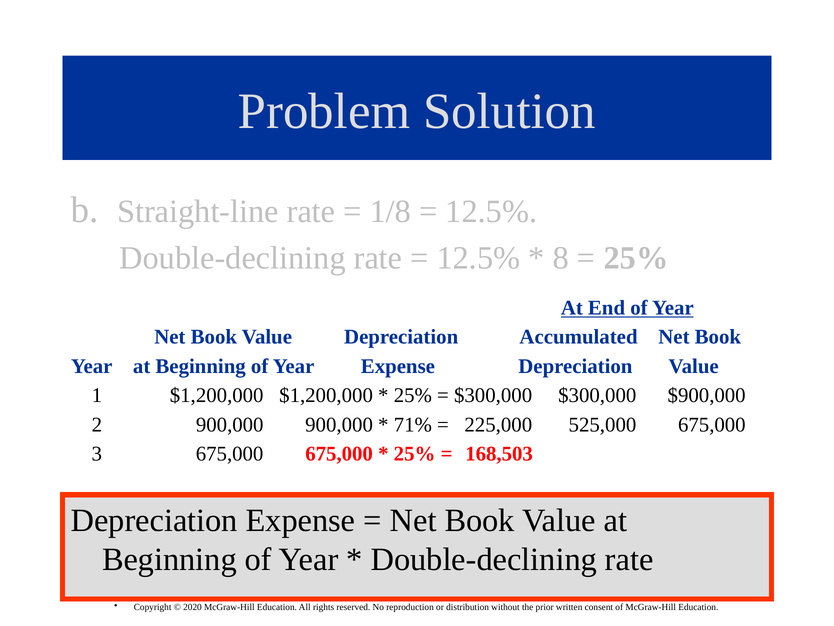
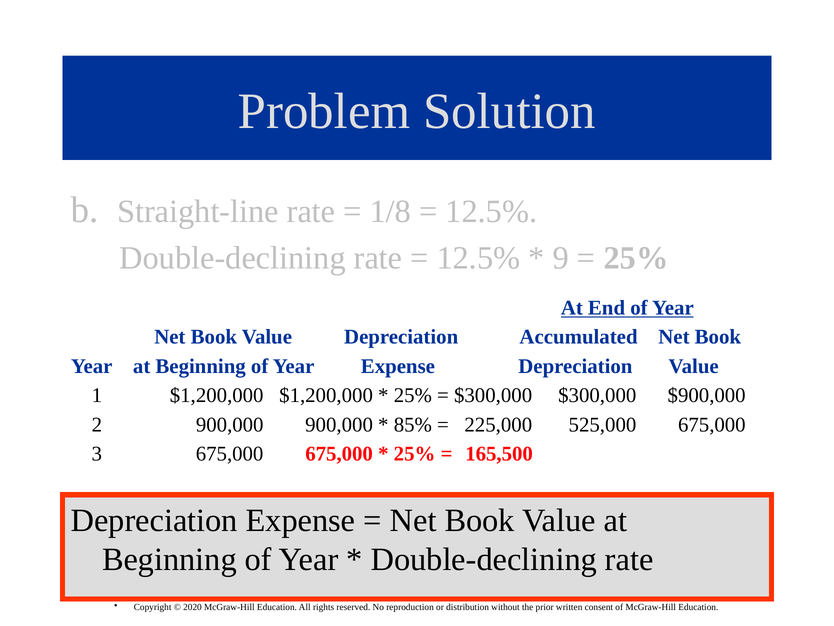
8: 8 -> 9 (561, 258)
71%: 71% -> 85% (413, 424)
168,503: 168,503 -> 165,500 (499, 454)
